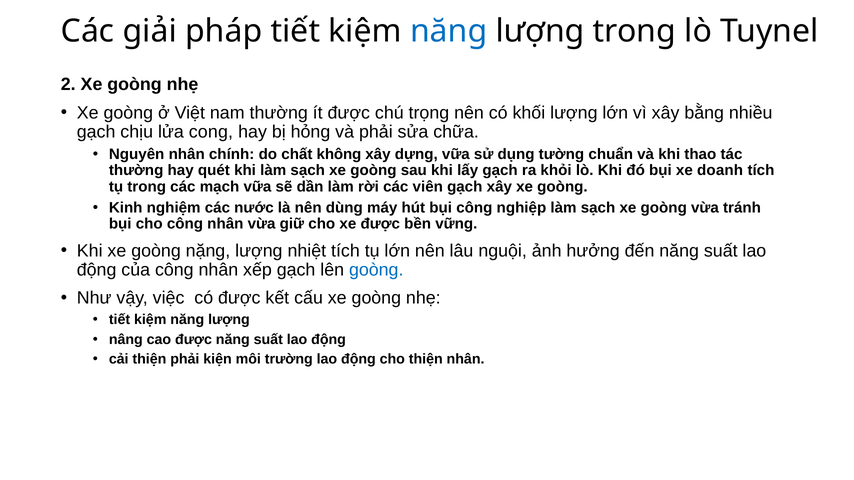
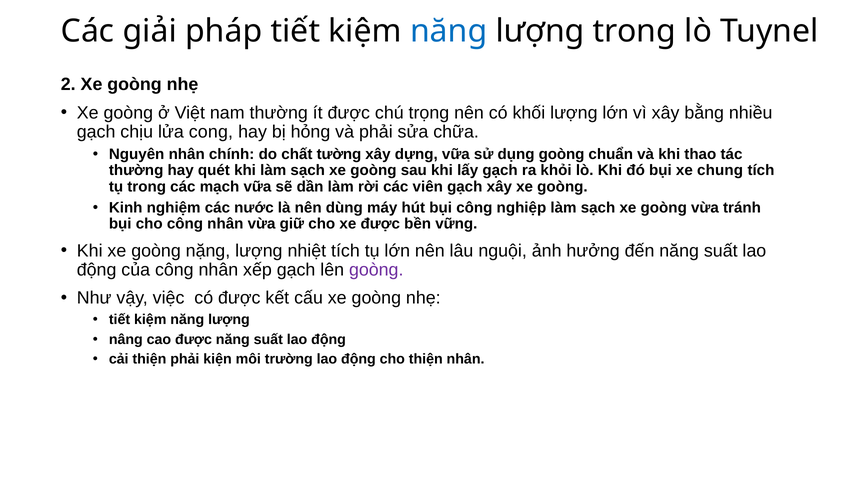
không: không -> tường (339, 154)
dụng tường: tường -> goòng (562, 154)
doanh: doanh -> chung (720, 171)
goòng colour: blue -> purple (376, 270)
